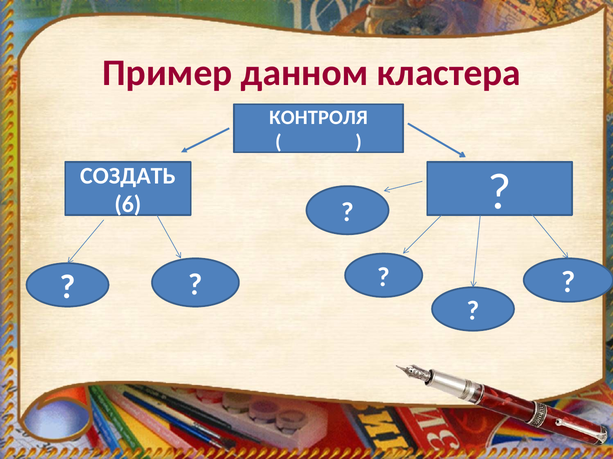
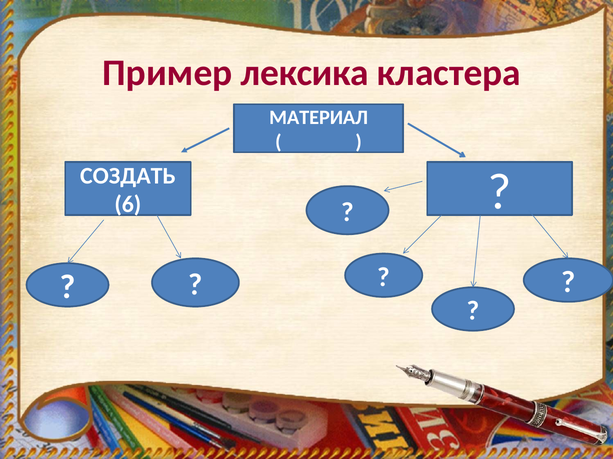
данном: данном -> лексика (305, 73)
КОНТРОЛЯ: КОНТРОЛЯ -> МАТЕРИАЛ (319, 118)
